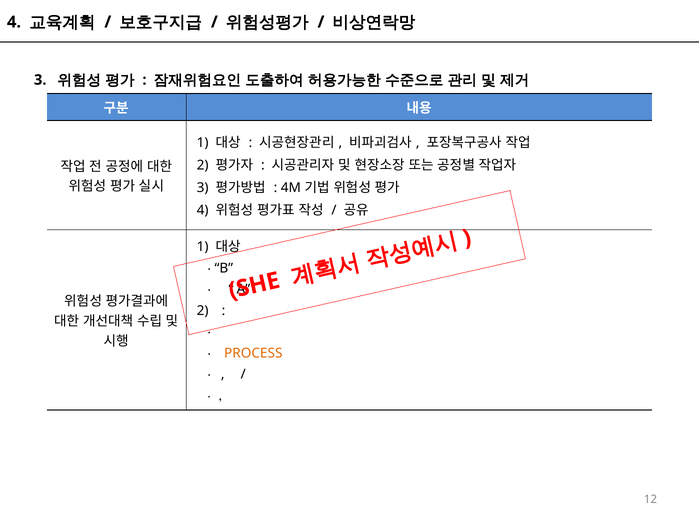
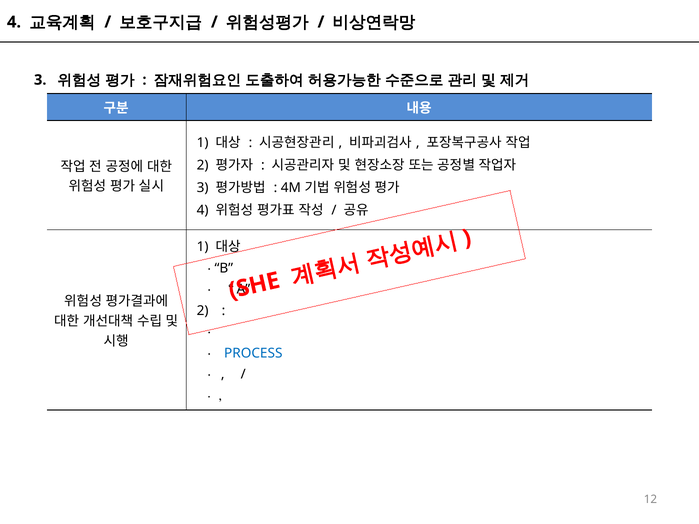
PROCESS colour: orange -> blue (253, 353)
